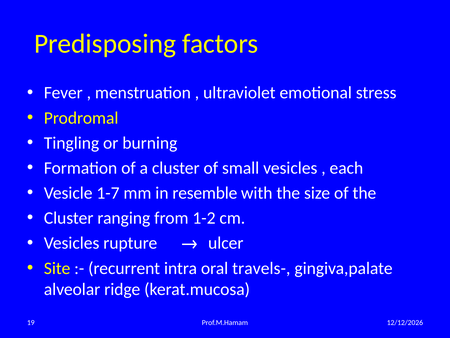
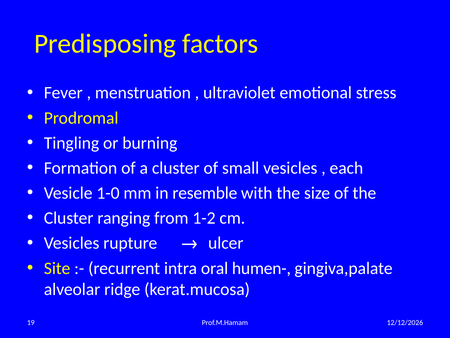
1-7: 1-7 -> 1-0 (108, 193)
travels-: travels- -> humen- (261, 268)
